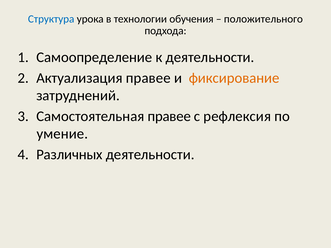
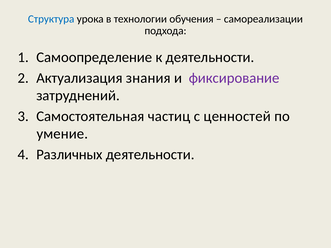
положительного: положительного -> самореализации (263, 19)
Актуализация правее: правее -> знания (148, 78)
фиксирование colour: orange -> purple (234, 78)
Самостоятельная правее: правее -> частиц (169, 116)
рефлексия: рефлексия -> ценностей (237, 116)
